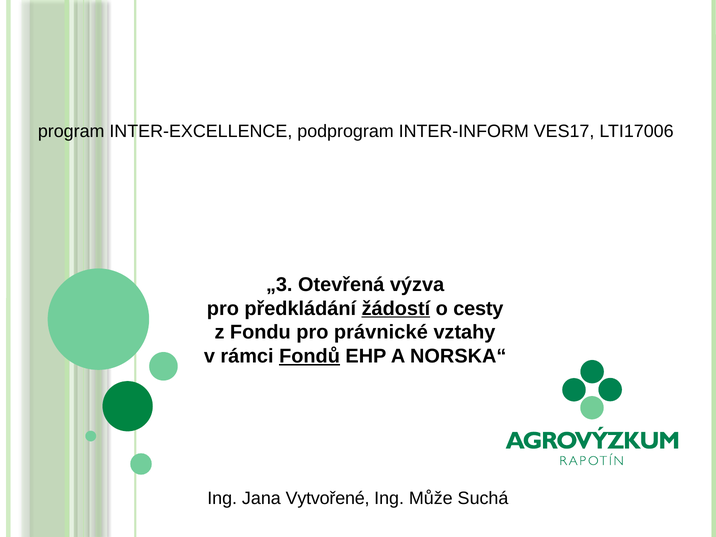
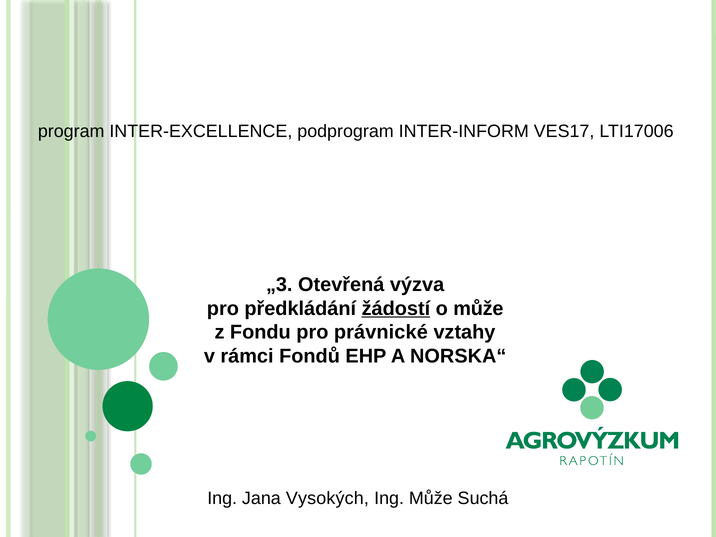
o cesty: cesty -> může (478, 308)
Fondů underline: present -> none (310, 356)
Vytvořené: Vytvořené -> Vysokých (327, 498)
